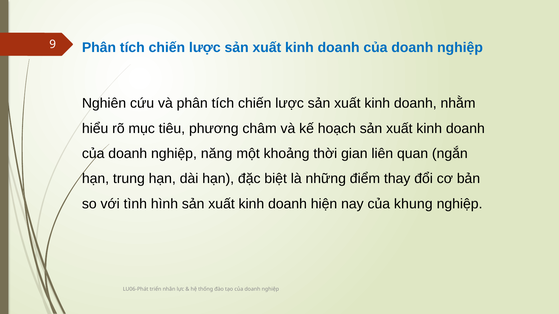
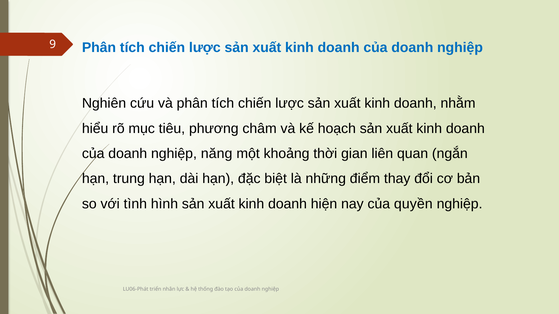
khung: khung -> quyền (413, 204)
